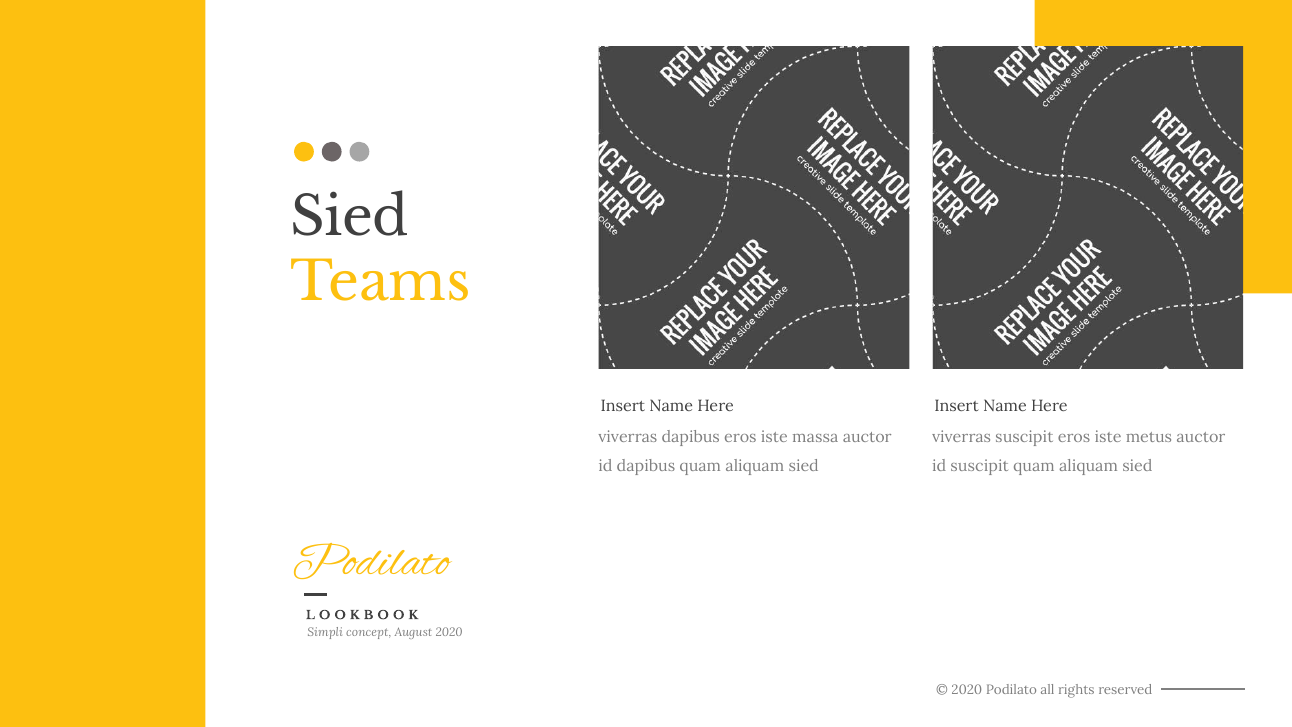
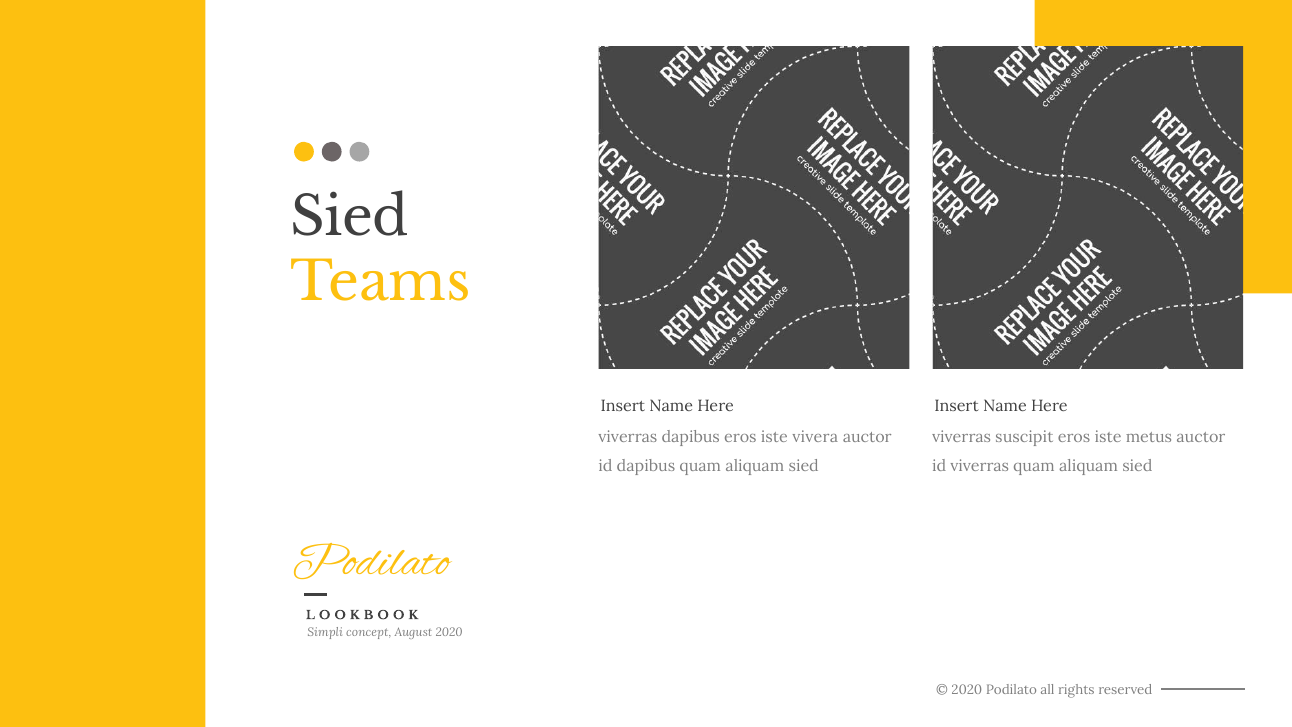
massa: massa -> vivera (815, 437)
id suscipit: suscipit -> viverras (980, 466)
